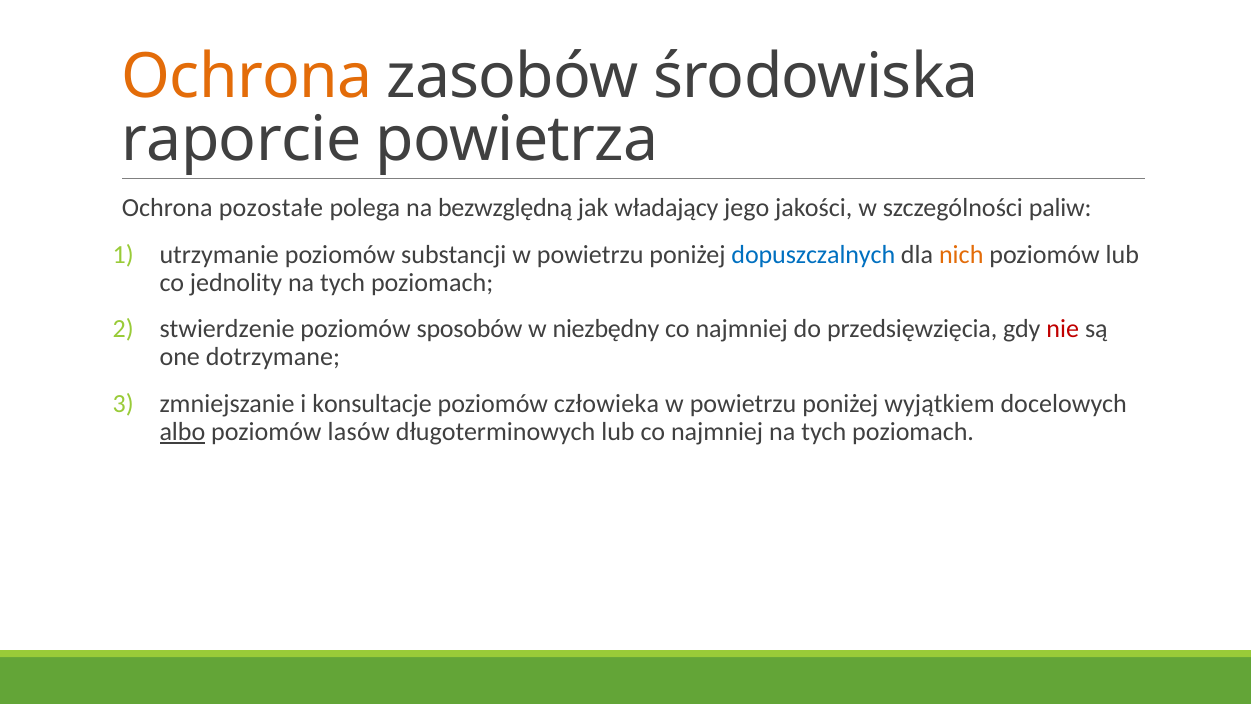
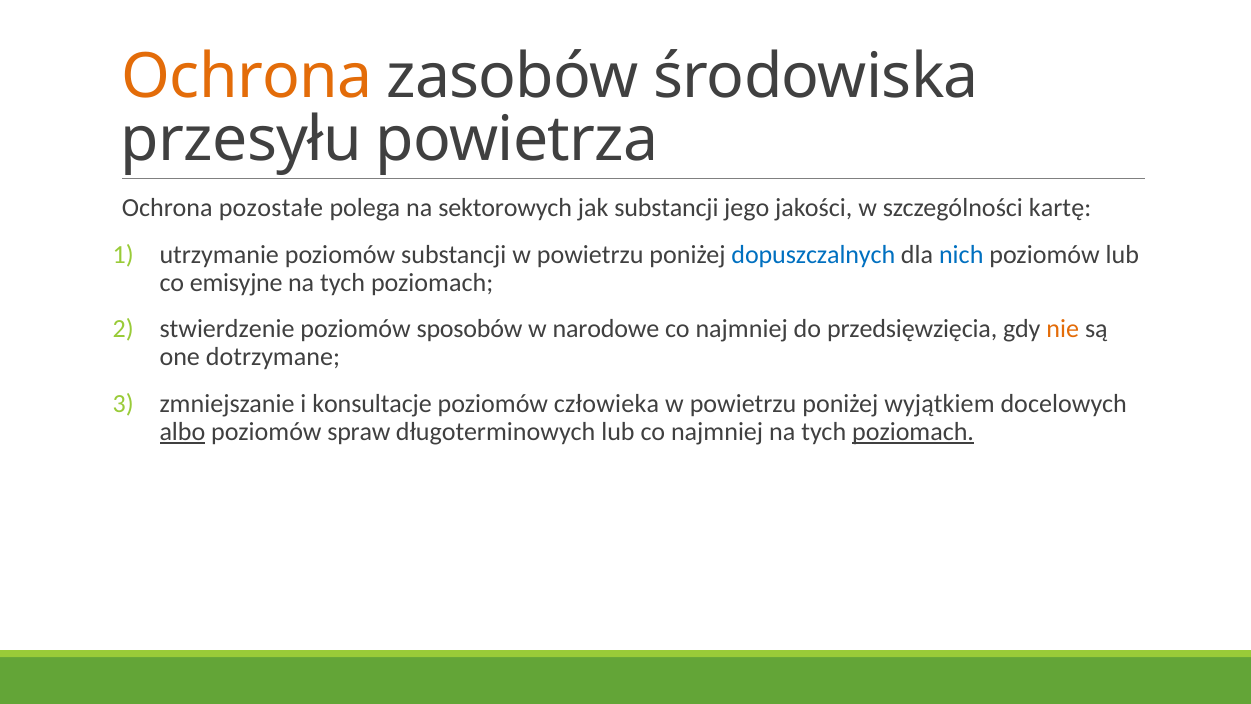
raporcie: raporcie -> przesyłu (242, 140)
bezwzględną: bezwzględną -> sektorowych (505, 208)
jak władający: władający -> substancji (666, 208)
paliw: paliw -> kartę (1060, 208)
nich colour: orange -> blue (961, 254)
jednolity: jednolity -> emisyjne (236, 283)
niezbędny: niezbędny -> narodowe (606, 329)
nie colour: red -> orange (1063, 329)
lasów: lasów -> spraw (359, 432)
poziomach underline: none -> present (913, 432)
